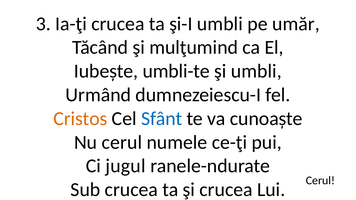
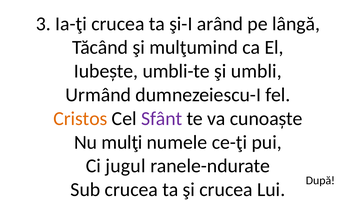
şi-I umbli: umbli -> arând (220, 24)
umăr: umăr -> lângă (296, 24)
Sfânt colour: blue -> purple (162, 119)
Nu cerul: cerul -> mulţi (122, 142)
Cerul: Cerul -> După (320, 181)
